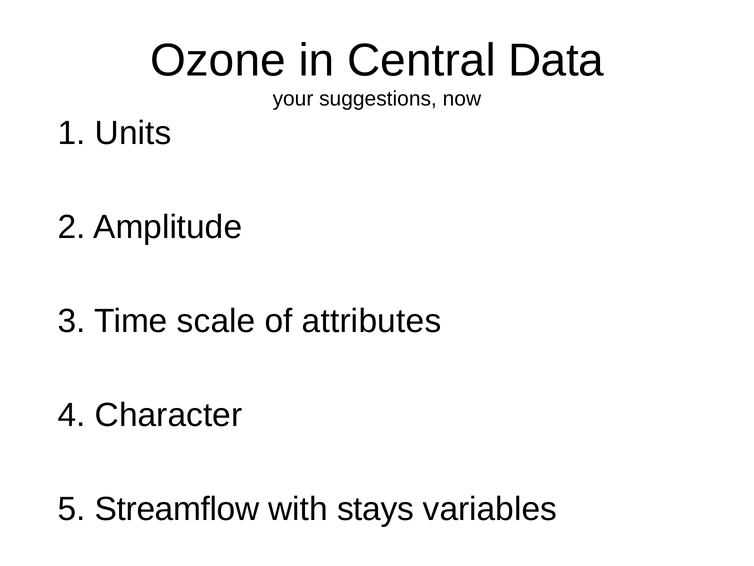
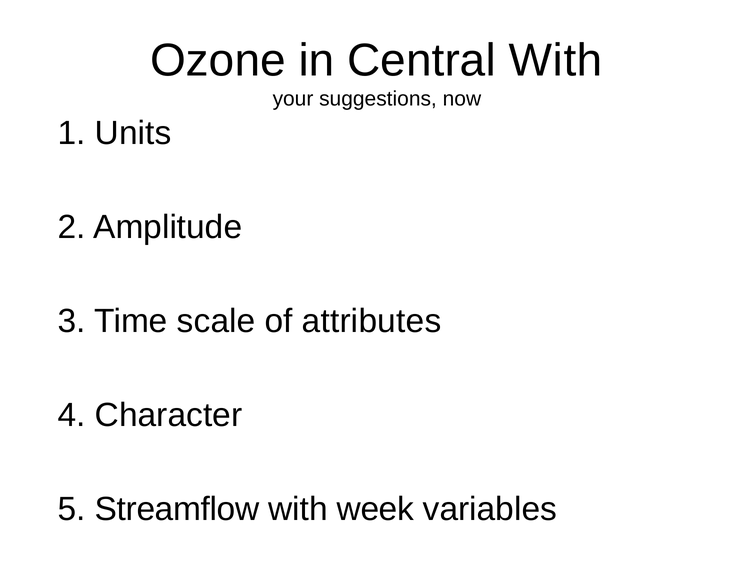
Central Data: Data -> With (556, 60)
stays: stays -> week (375, 508)
